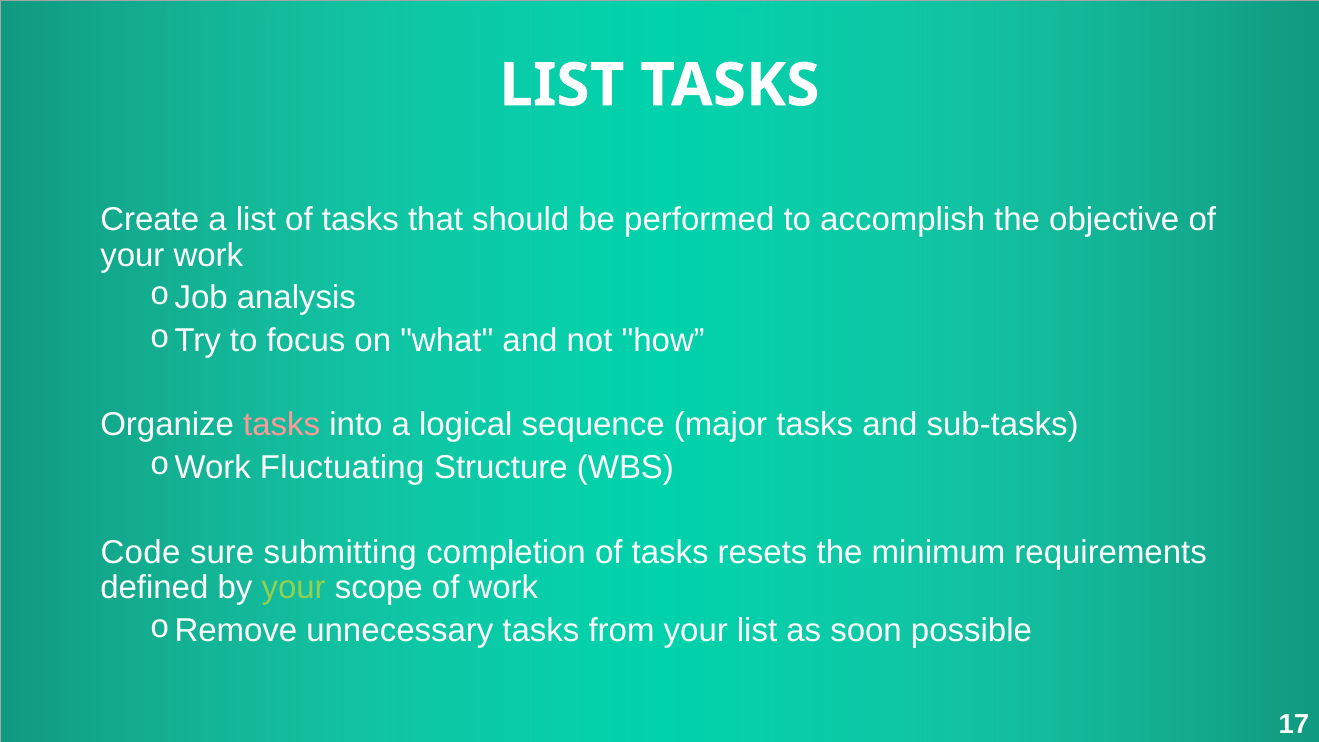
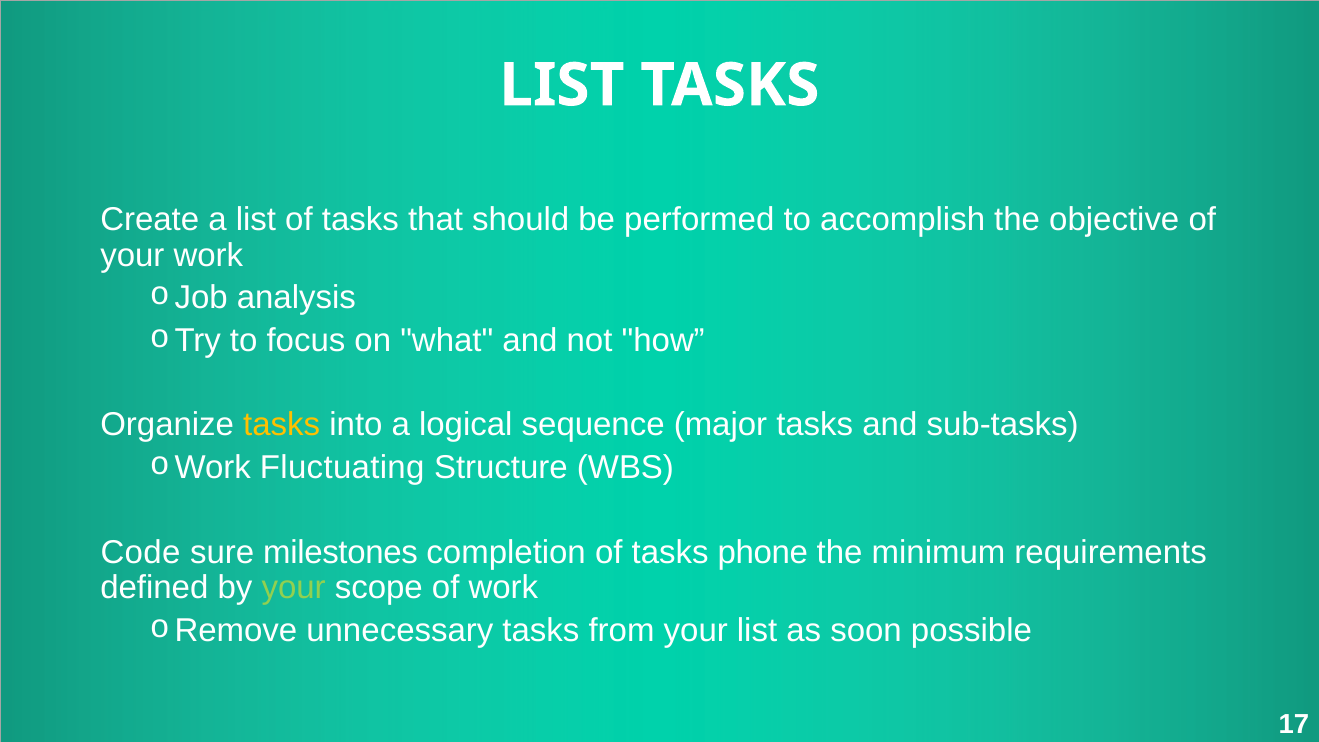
tasks colour: pink -> yellow (282, 425)
submitting: submitting -> milestones (341, 552)
resets: resets -> phone (763, 552)
